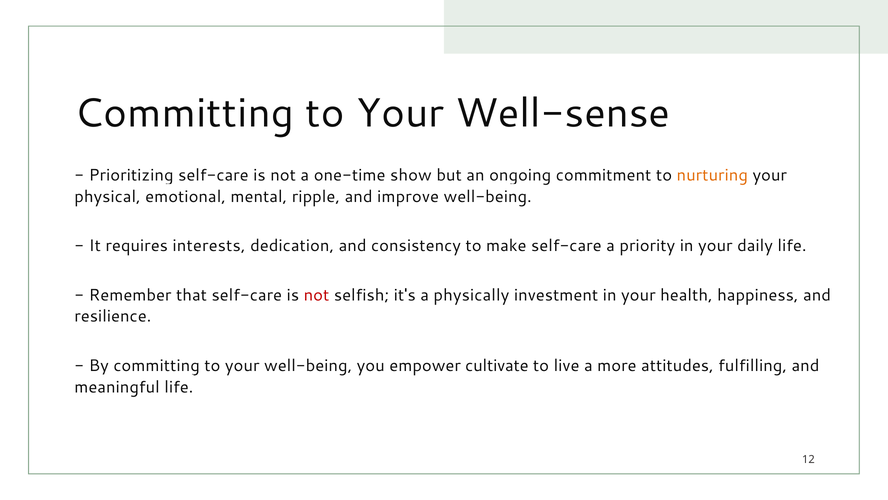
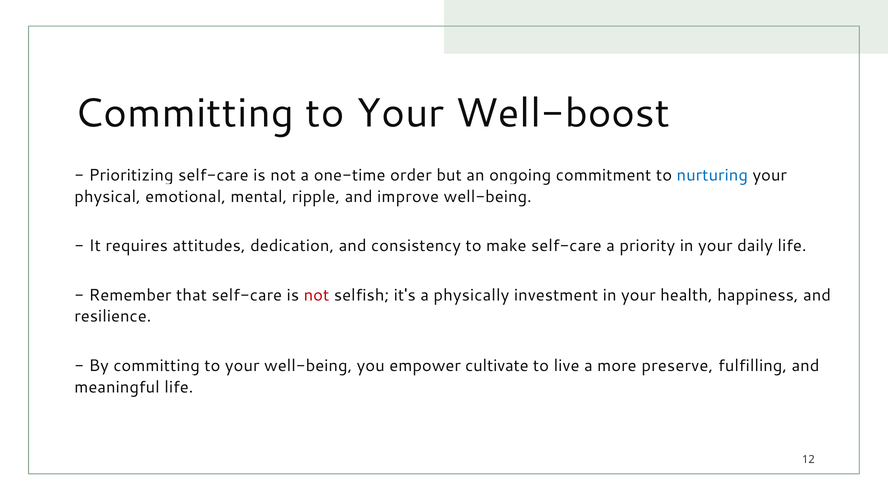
Well-sense: Well-sense -> Well-boost (563, 113)
show: show -> order (411, 175)
nurturing colour: orange -> blue (712, 175)
interests: interests -> attitudes (209, 246)
attitudes: attitudes -> preserve (677, 365)
